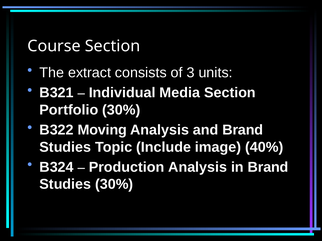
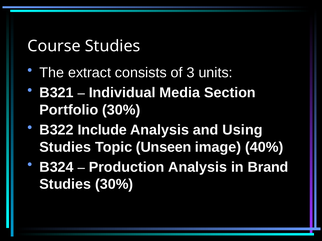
Course Section: Section -> Studies (113, 46)
Moving: Moving -> Include (102, 130)
and Brand: Brand -> Using (243, 130)
Include: Include -> Unseen (164, 147)
